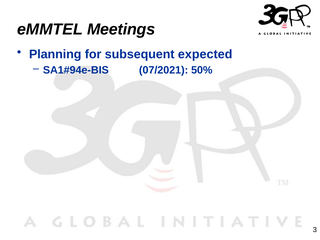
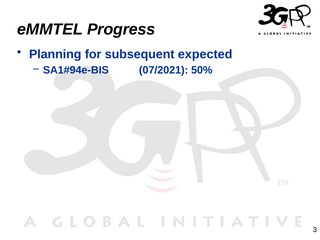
Meetings: Meetings -> Progress (121, 29)
